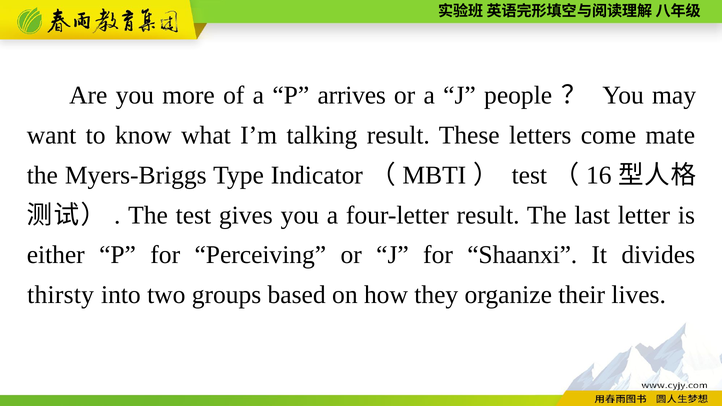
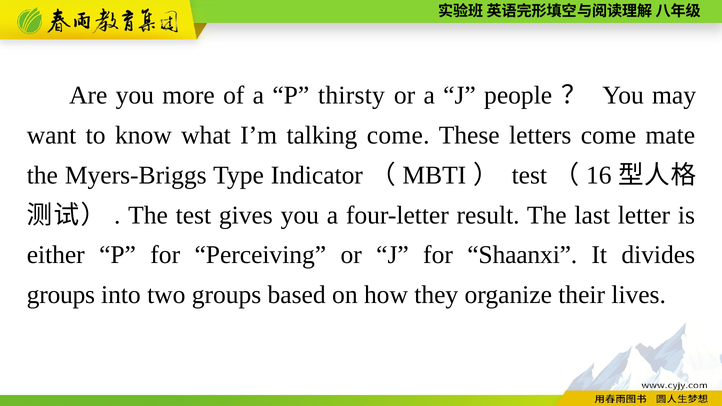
arrives: arrives -> thirsty (351, 96)
talking result: result -> come (398, 135)
thirsty: thirsty -> groups (61, 295)
